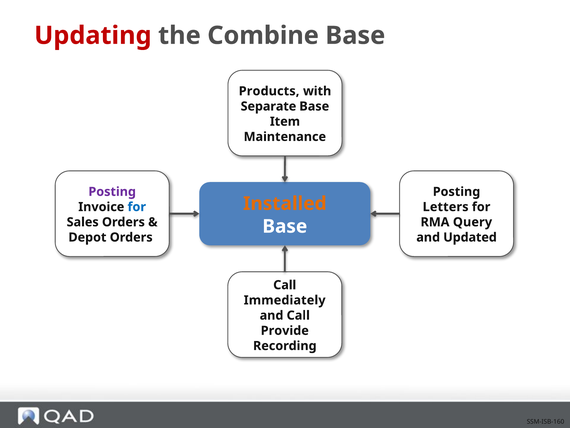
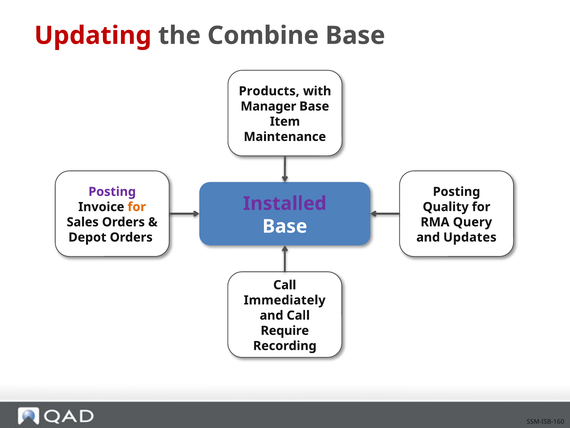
Separate: Separate -> Manager (268, 106)
Installed colour: orange -> purple (285, 203)
for colour: blue -> orange (137, 207)
Letters: Letters -> Quality (446, 207)
Updated: Updated -> Updates (470, 237)
Provide: Provide -> Require (285, 330)
